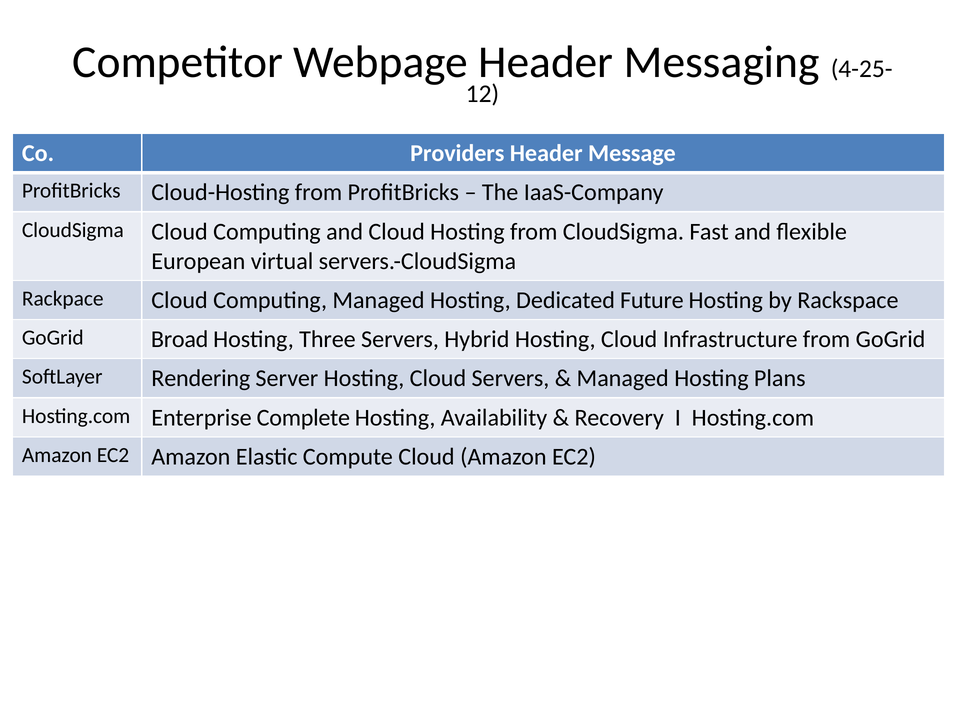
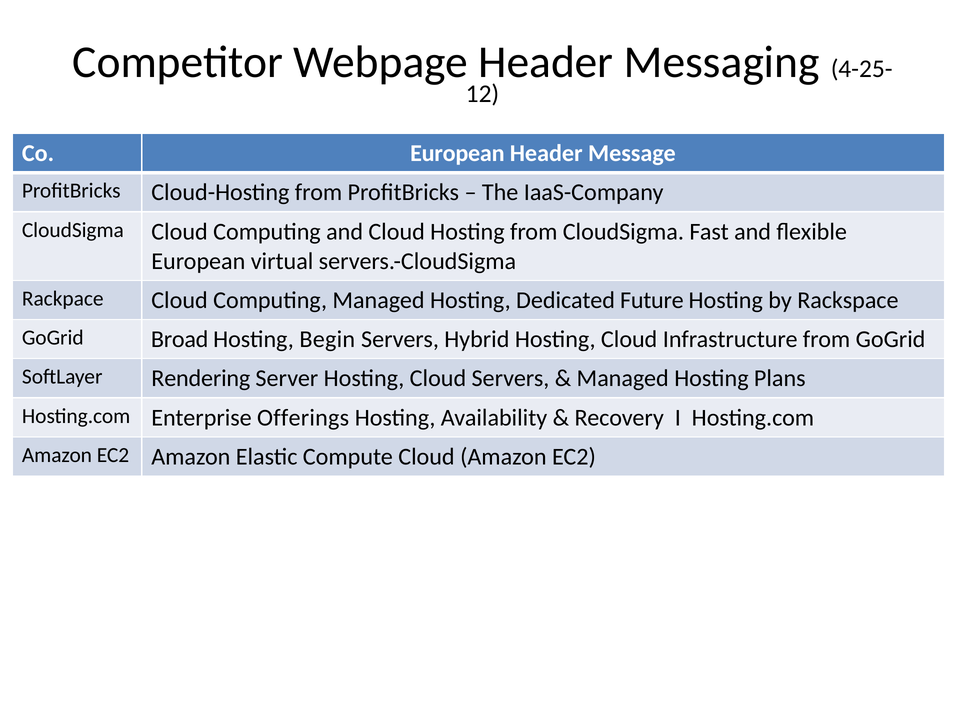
Co Providers: Providers -> European (457, 153)
Three: Three -> Begin (327, 339)
Complete: Complete -> Offerings (303, 418)
